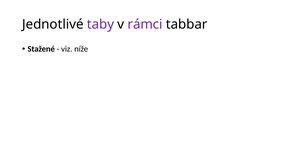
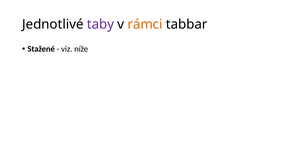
rámci colour: purple -> orange (145, 24)
